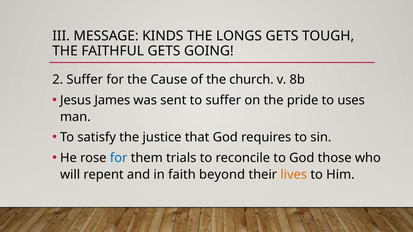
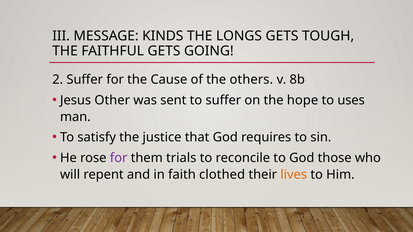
church: church -> others (251, 80)
James: James -> Other (112, 100)
pride: pride -> hope (303, 100)
for colour: blue -> purple (119, 158)
beyond: beyond -> clothed (222, 175)
